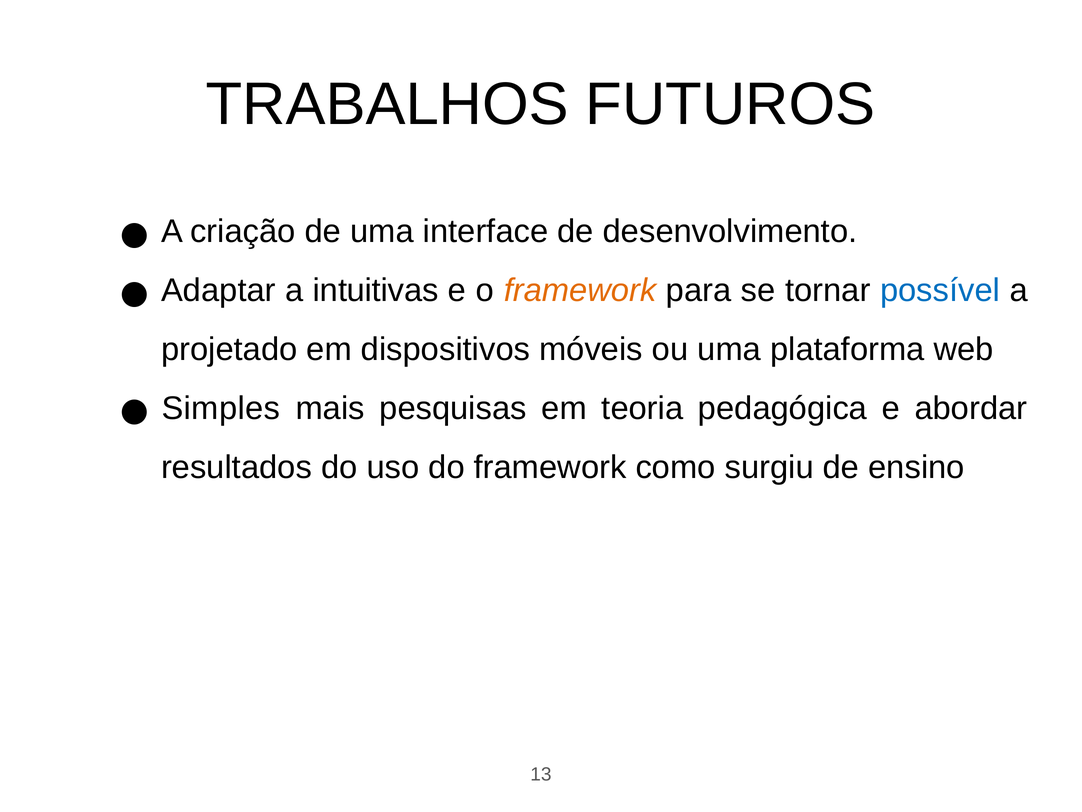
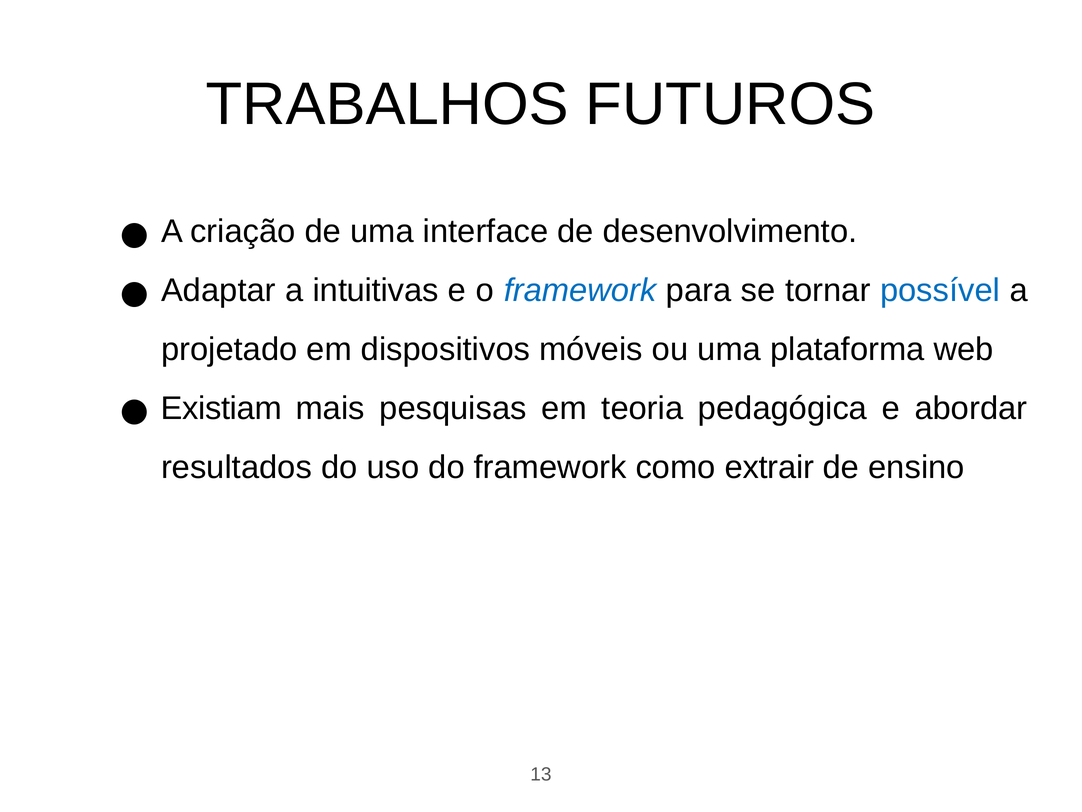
framework colour: orange -> blue (580, 290)
Simples: Simples -> Existiam (221, 408)
surgiu: surgiu -> extrair (769, 467)
